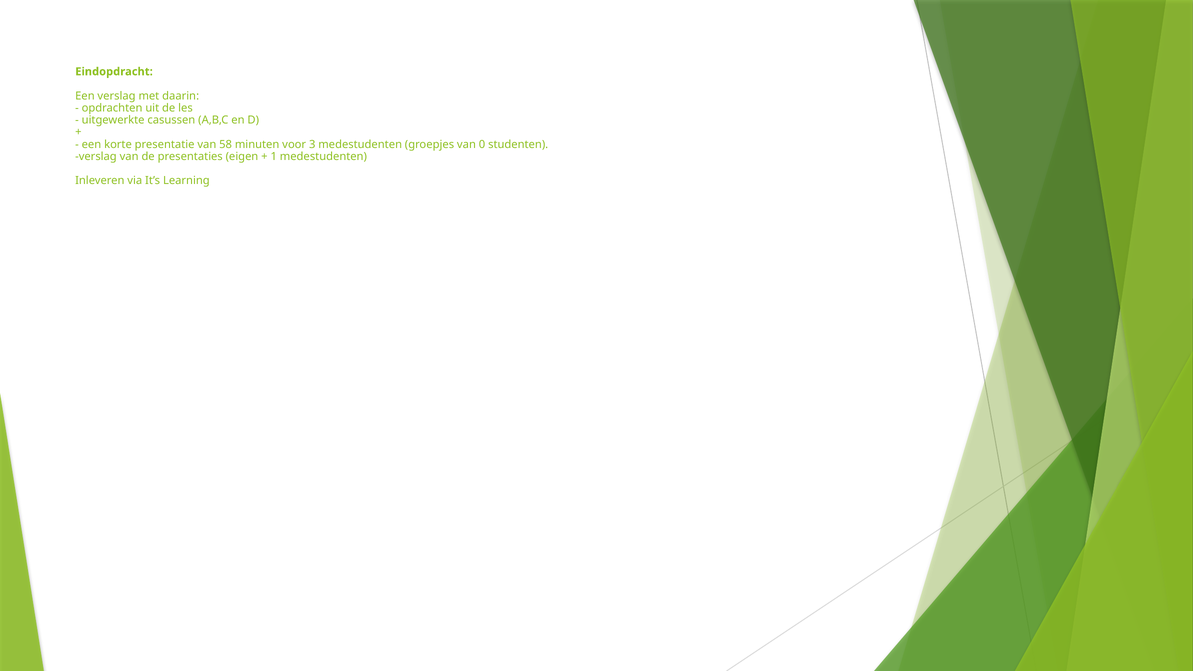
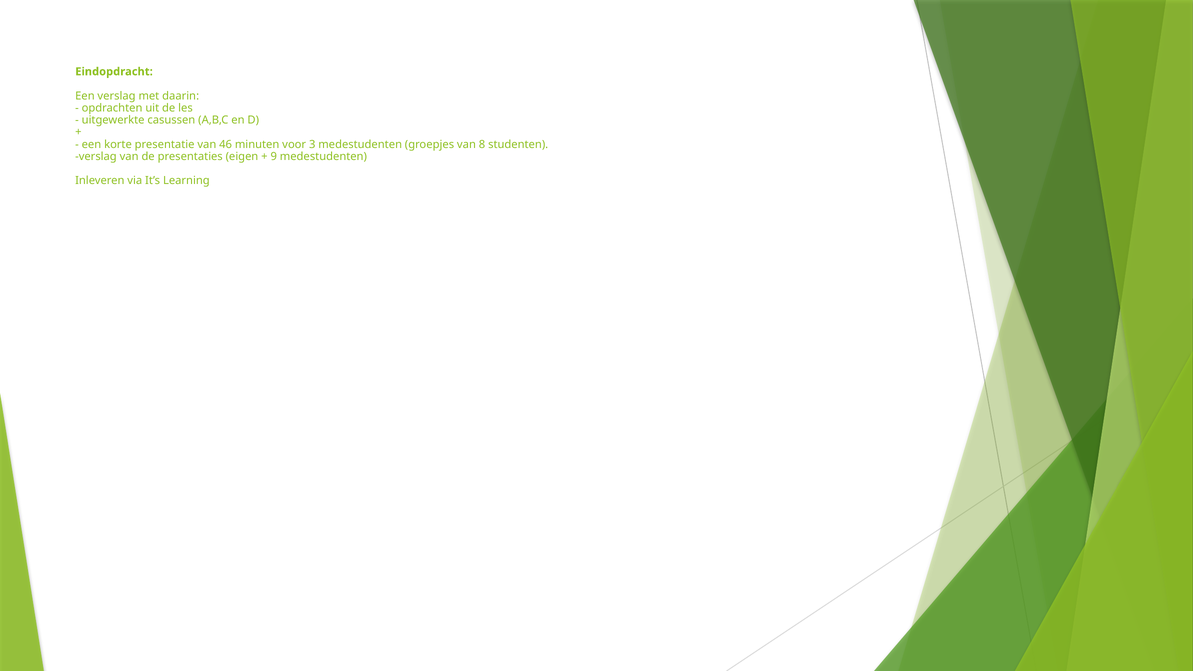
58: 58 -> 46 (226, 144)
0: 0 -> 8 (482, 144)
1: 1 -> 9 (274, 156)
